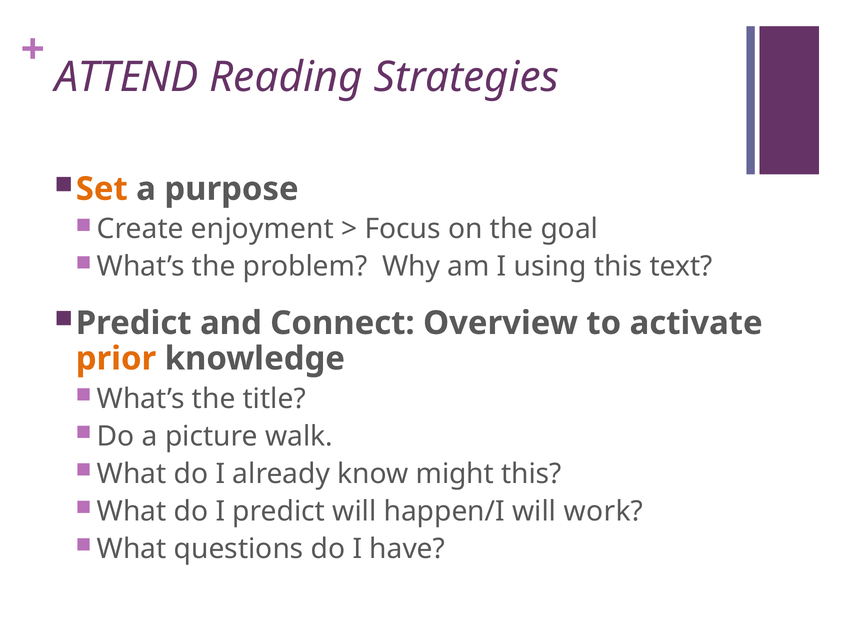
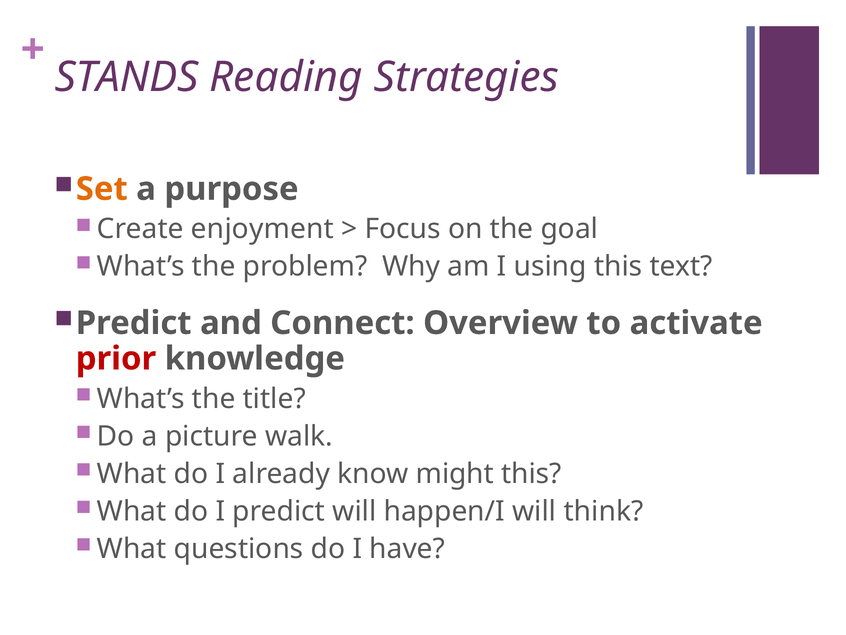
ATTEND: ATTEND -> STANDS (127, 77)
prior colour: orange -> red (116, 358)
work: work -> think (604, 511)
